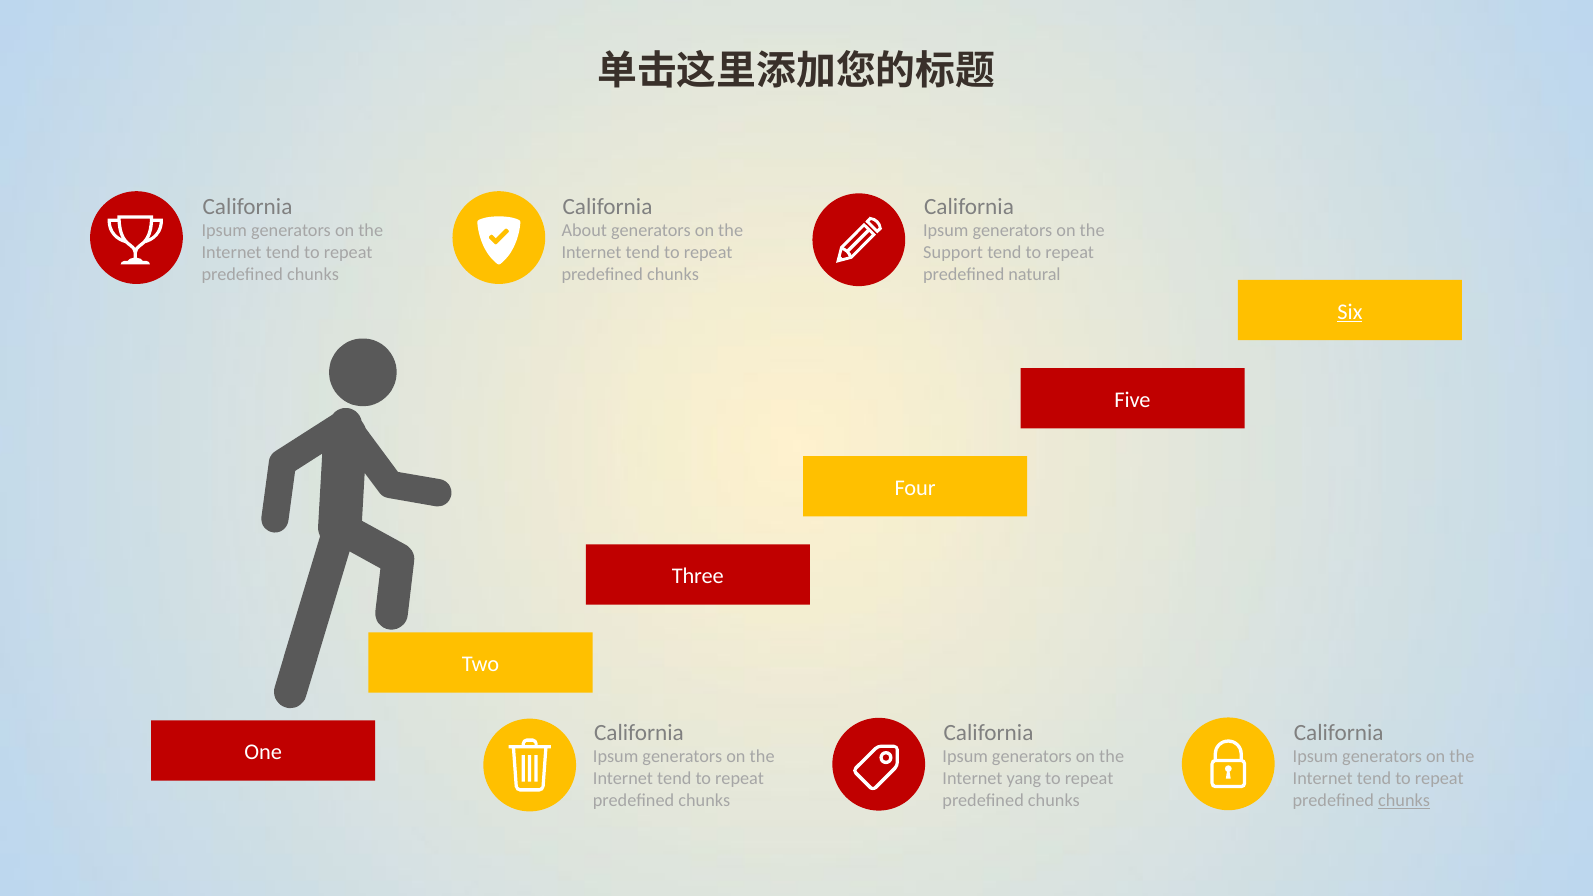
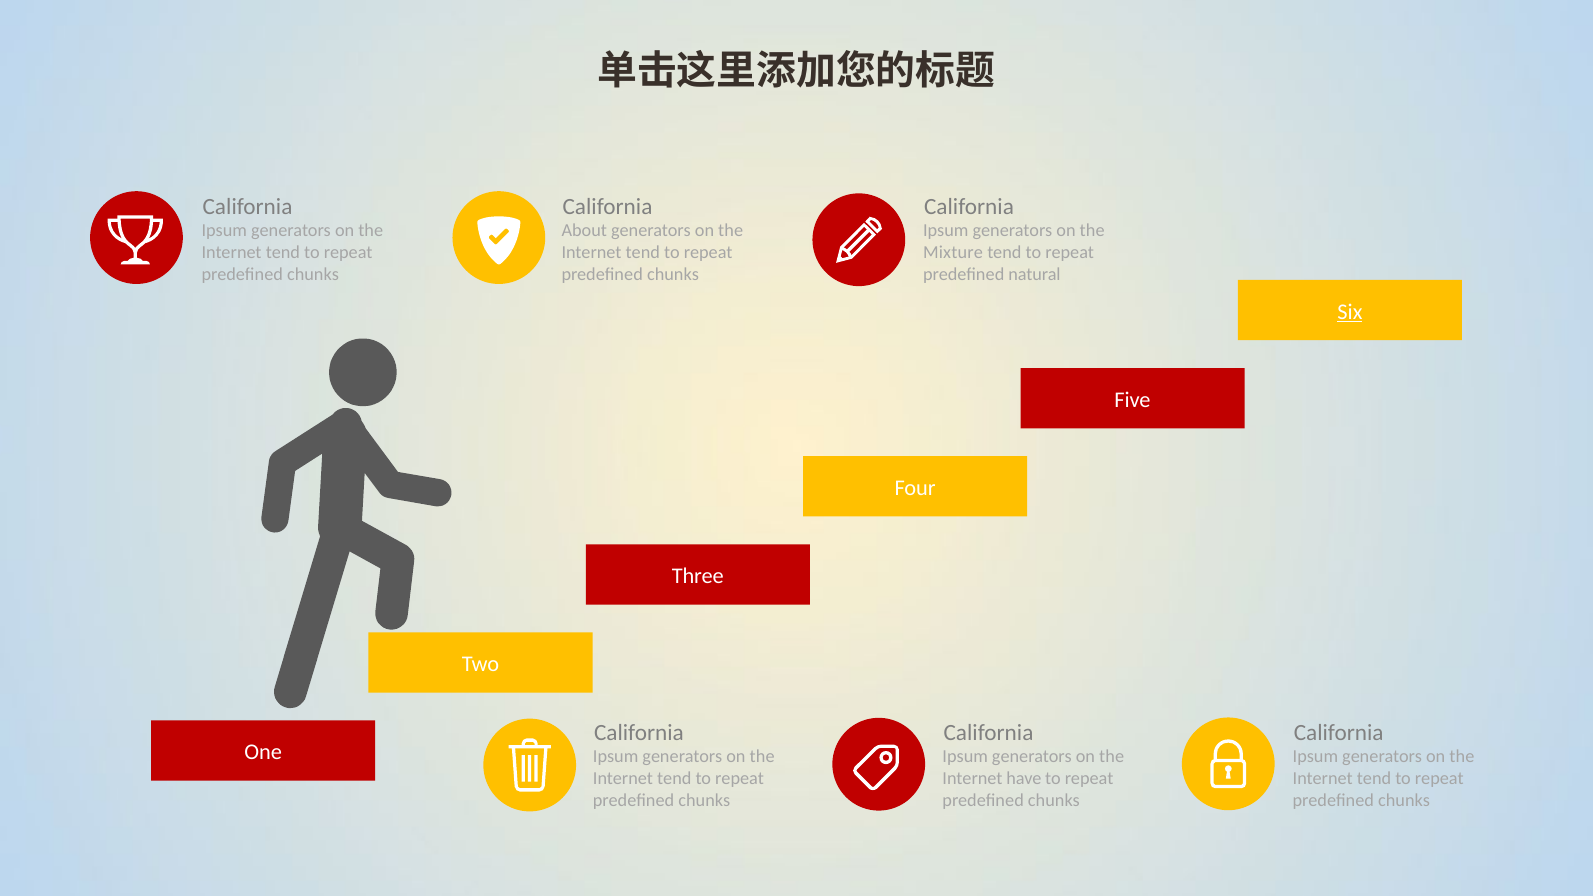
Support: Support -> Mixture (953, 252)
yang: yang -> have (1024, 779)
chunks underline: present -> none (1404, 801)
